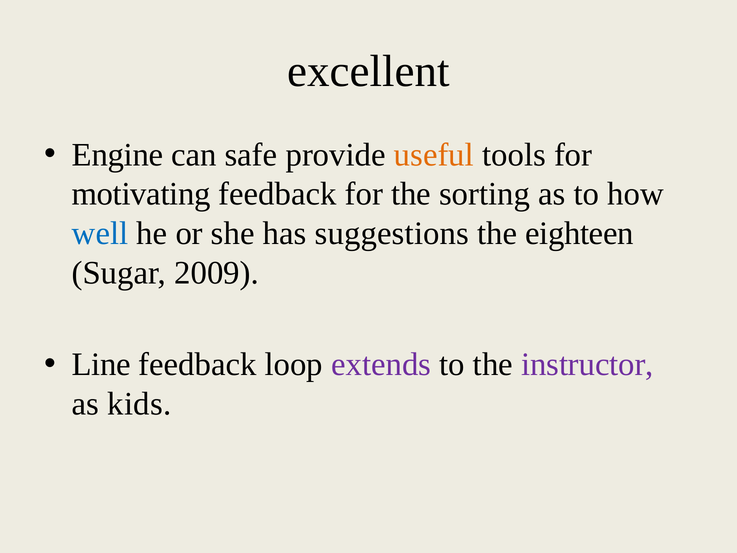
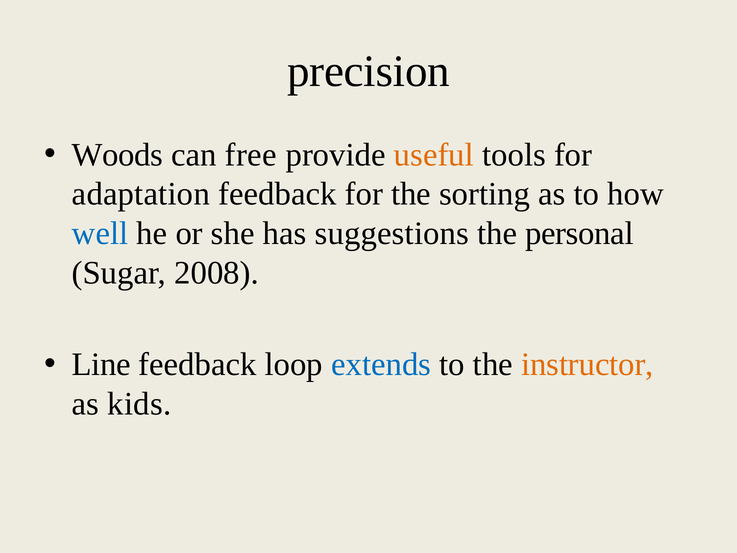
excellent: excellent -> precision (368, 71)
Engine: Engine -> Woods (118, 155)
safe: safe -> free (251, 155)
motivating: motivating -> adaptation (141, 194)
eighteen: eighteen -> personal (579, 233)
2009: 2009 -> 2008 (217, 273)
extends colour: purple -> blue (381, 364)
instructor colour: purple -> orange (587, 364)
